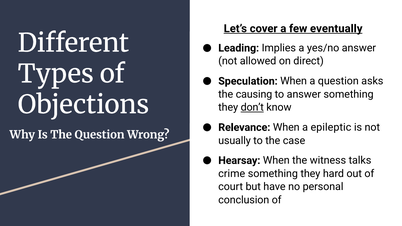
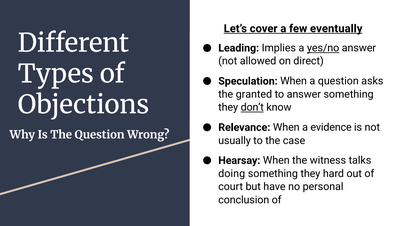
yes/no underline: none -> present (323, 48)
causing: causing -> granted (254, 94)
epileptic: epileptic -> evidence (331, 127)
crime: crime -> doing (232, 174)
